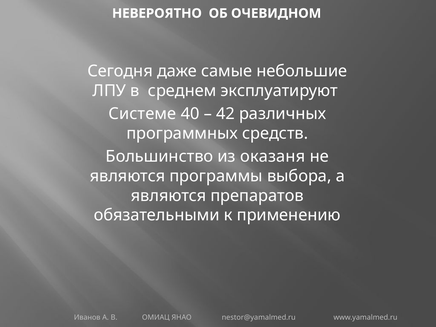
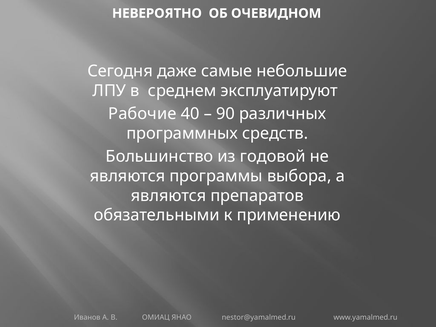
Системе: Системе -> Рабочие (142, 114)
42: 42 -> 90 (225, 114)
оказаня: оказаня -> годовой (273, 156)
